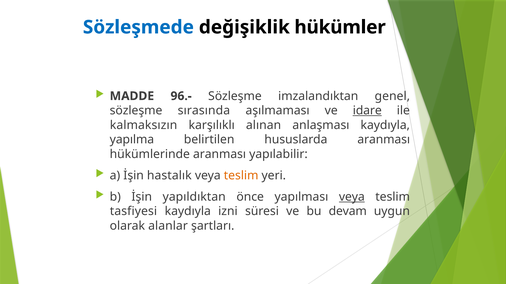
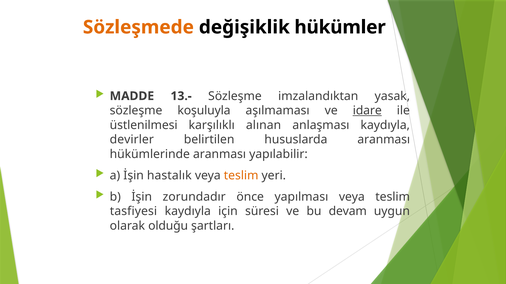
Sözleşmede colour: blue -> orange (138, 27)
96.-: 96.- -> 13.- (181, 96)
genel: genel -> yasak (392, 96)
sırasında: sırasında -> koşuluyla (204, 111)
kalmaksızın: kalmaksızın -> üstlenilmesi (144, 125)
yapılma: yapılma -> devirler (132, 140)
yapıldıktan: yapıldıktan -> zorundadır (194, 197)
veya underline: present -> none (352, 197)
izni: izni -> için (228, 212)
alanlar: alanlar -> olduğu (168, 226)
